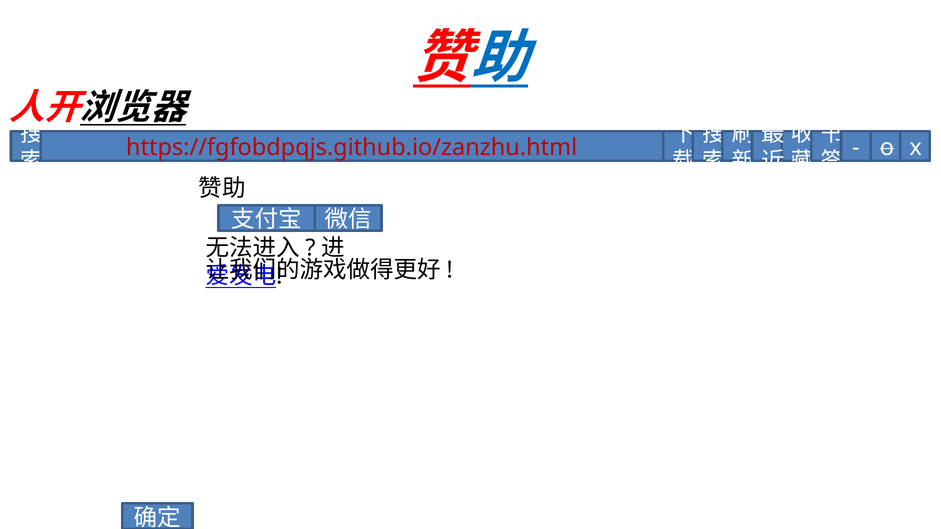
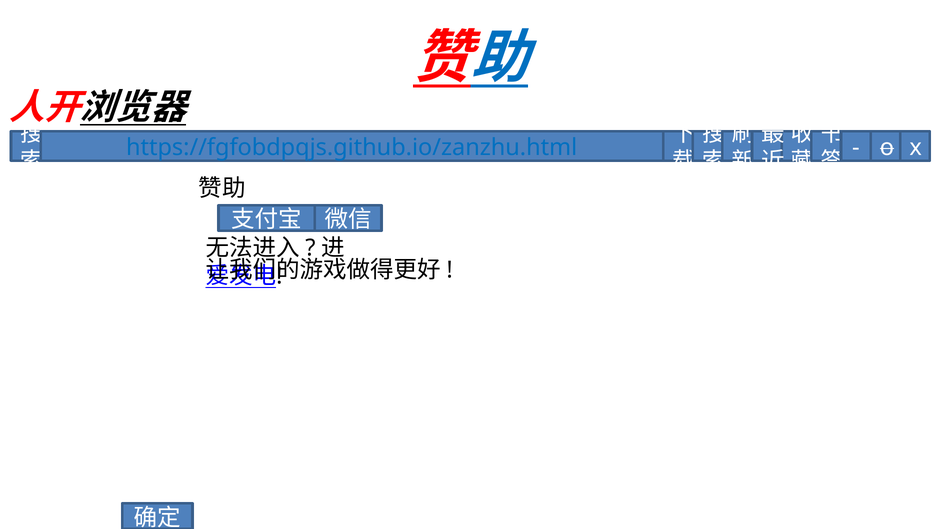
https://fgfobdpqjs.github.io/zanzhu.html colour: red -> blue (352, 148)
